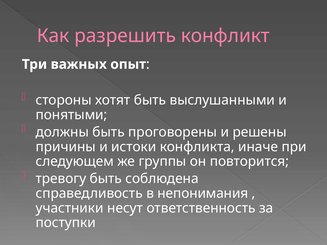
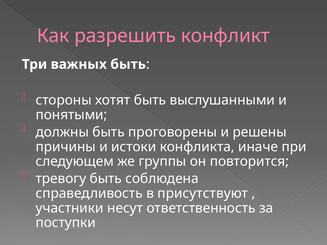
важных опыт: опыт -> быть (128, 64)
непонимания: непонимания -> присутствуют (203, 194)
